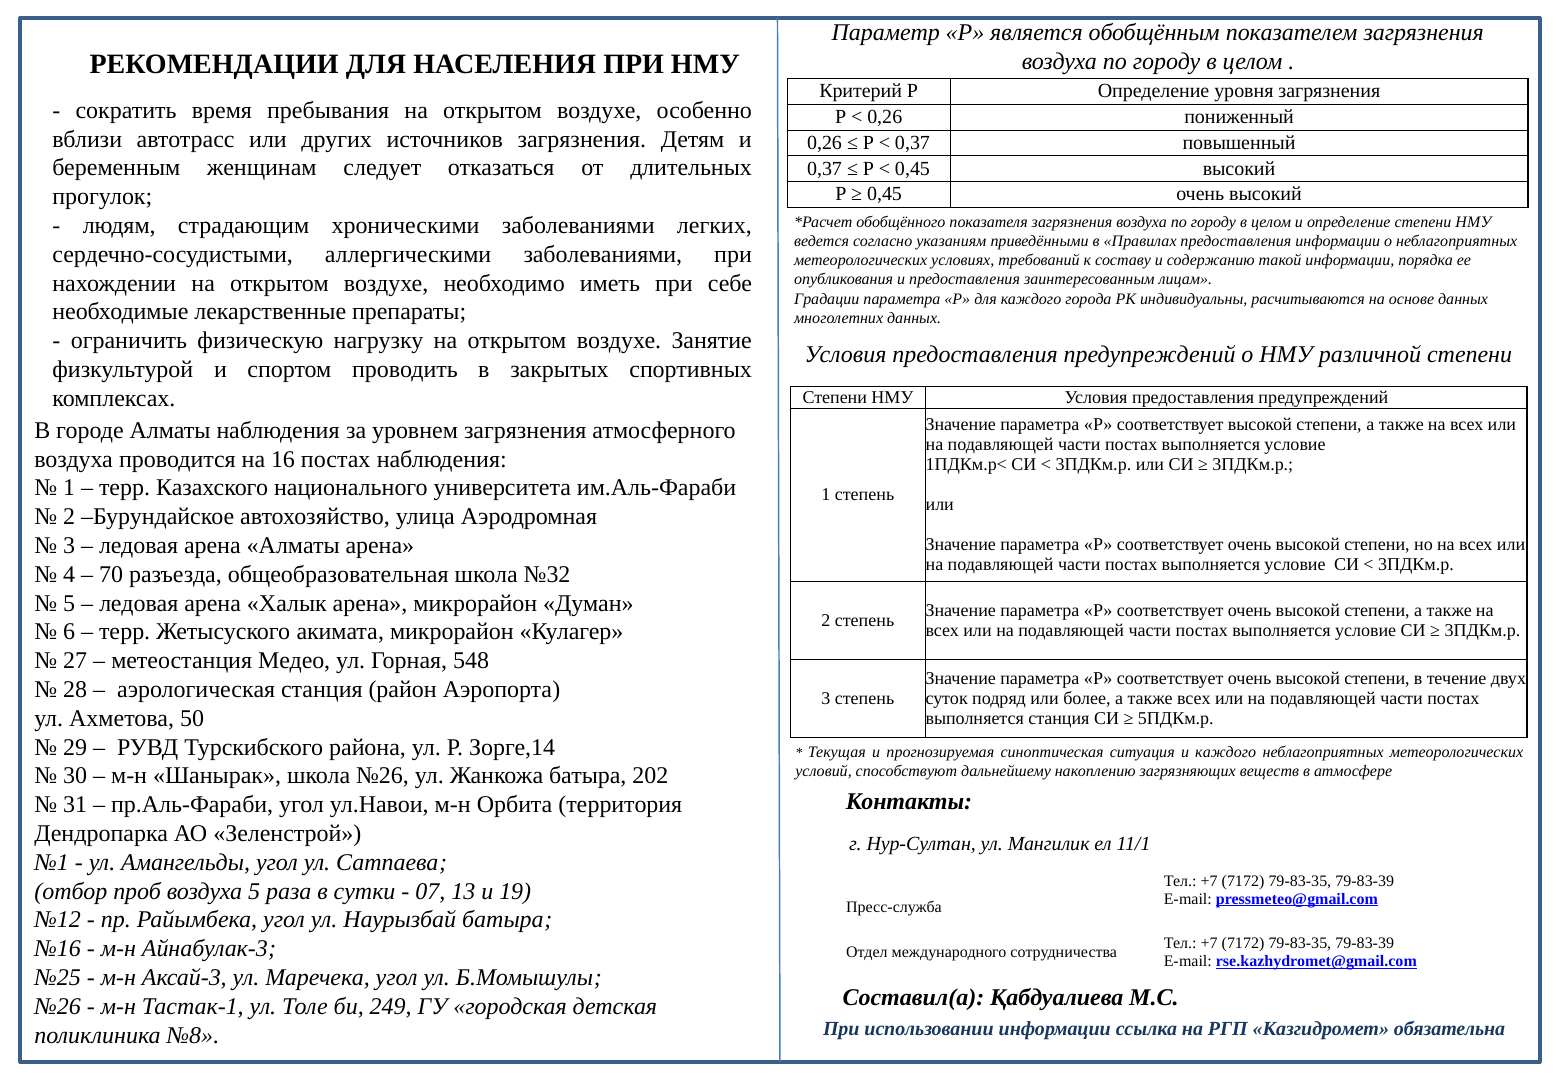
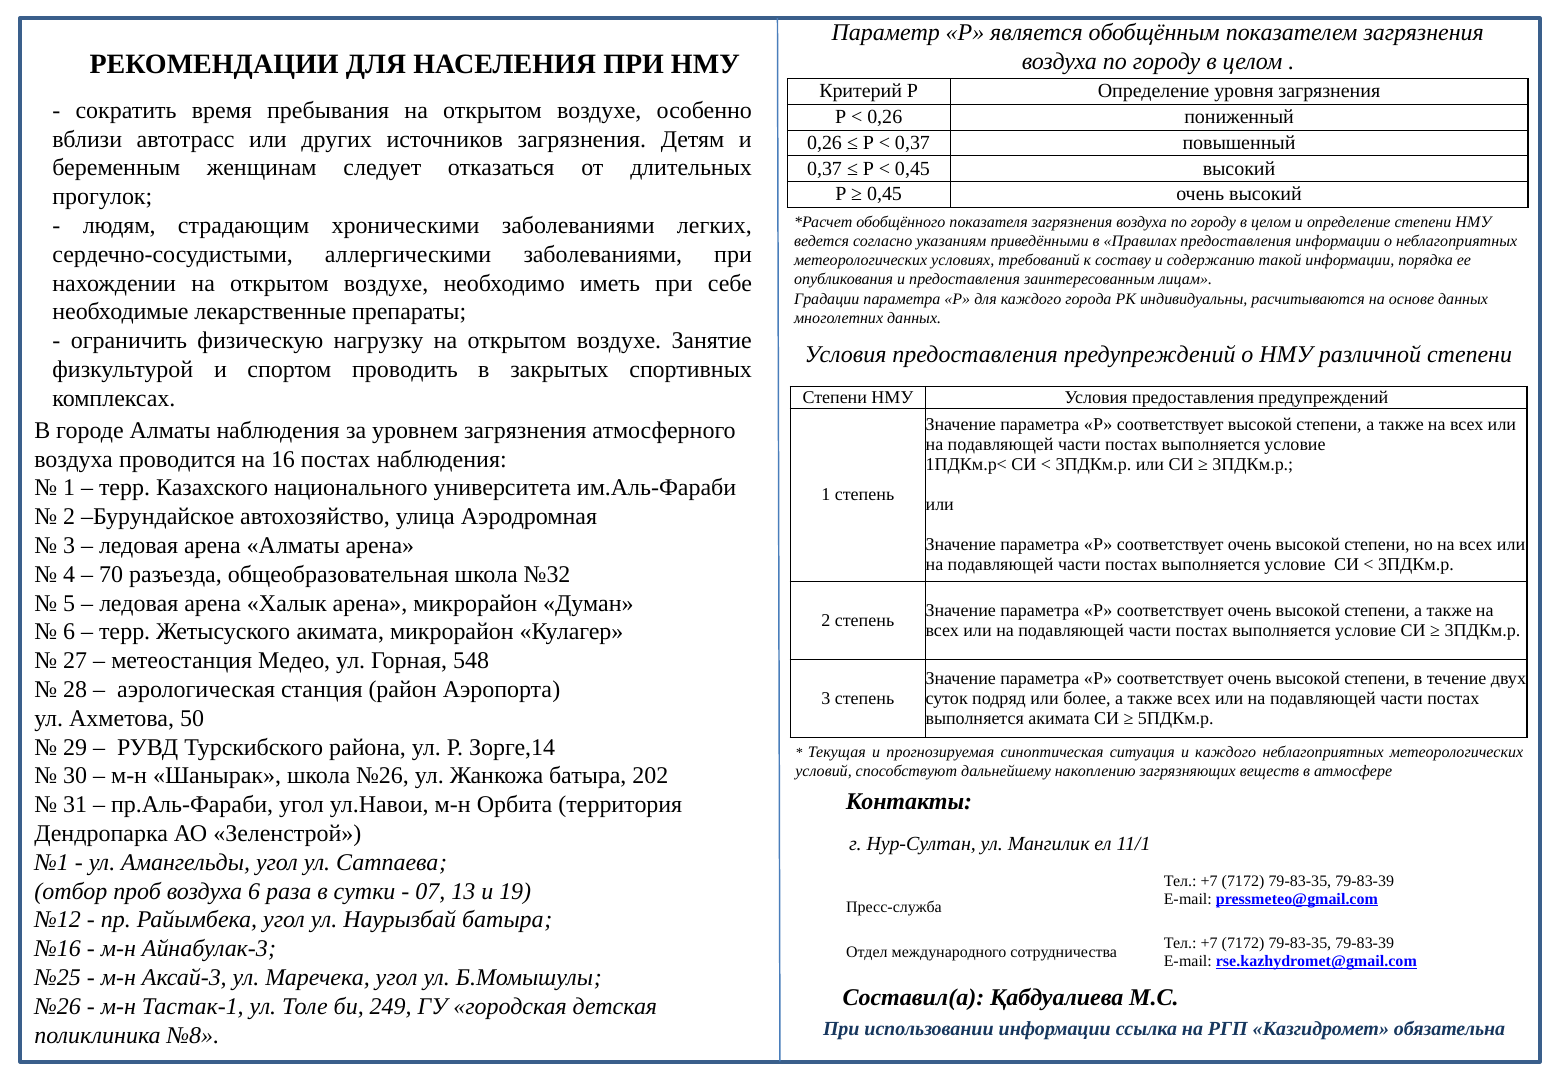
выполняется станция: станция -> акимата (1059, 718)
воздуха 5: 5 -> 6 (254, 891)
